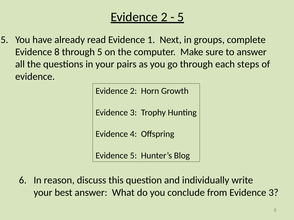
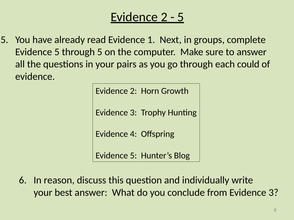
8: 8 -> 5 (57, 52)
steps: steps -> could (248, 64)
